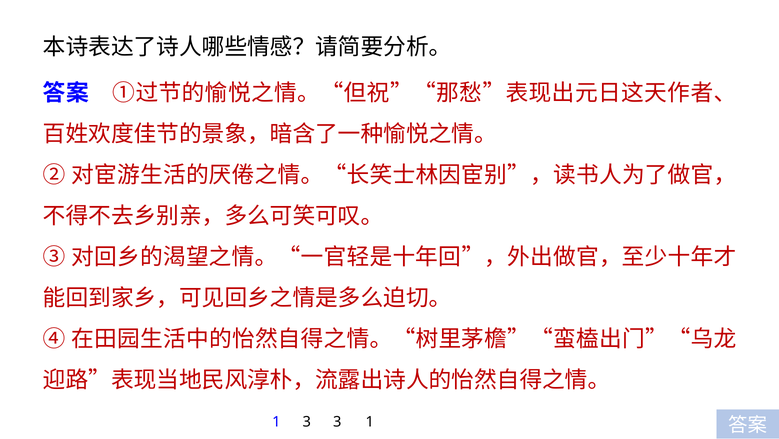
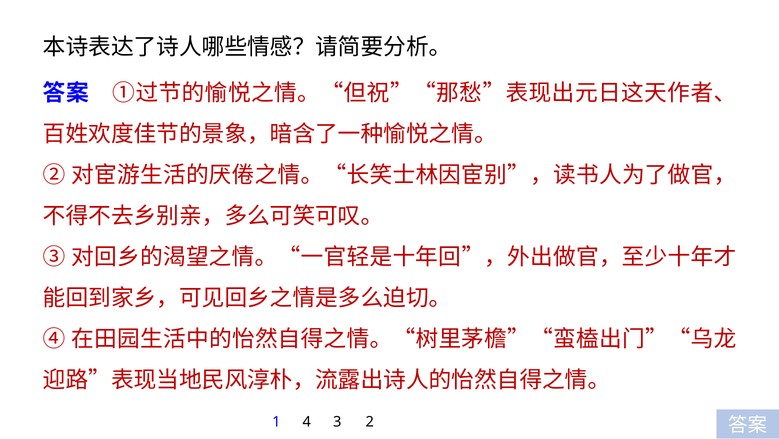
1 3: 3 -> 4 (307, 421)
3 1: 1 -> 2 (370, 421)
